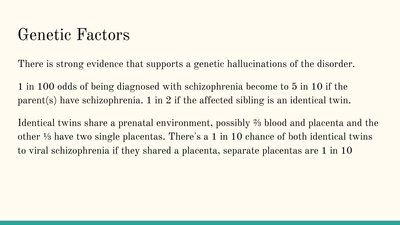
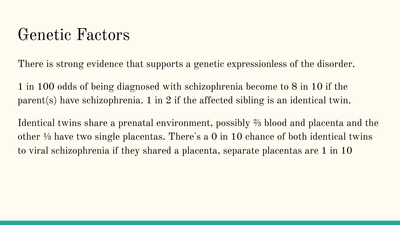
hallucinations: hallucinations -> expressionless (257, 64)
5: 5 -> 8 (294, 86)
a 1: 1 -> 0 (214, 137)
